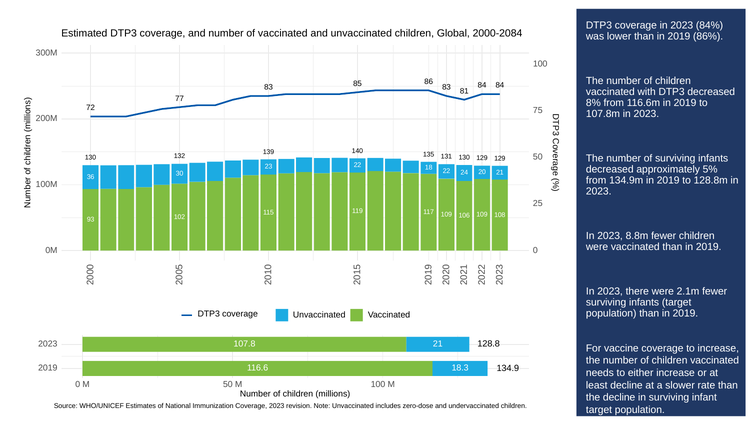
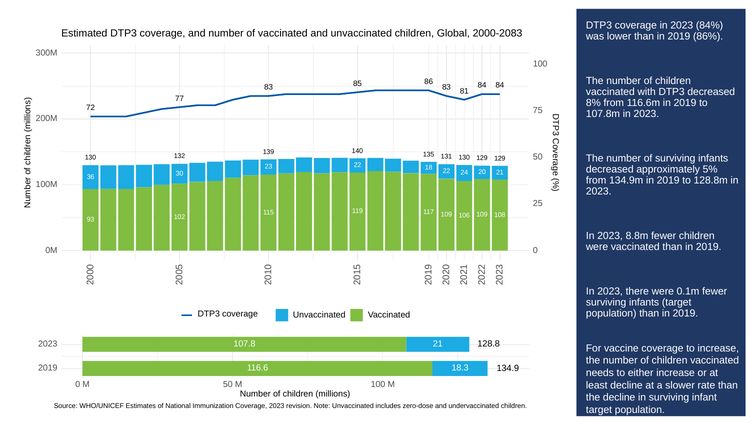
2000-2084: 2000-2084 -> 2000-2083 (497, 34)
2.1m: 2.1m -> 0.1m (688, 291)
